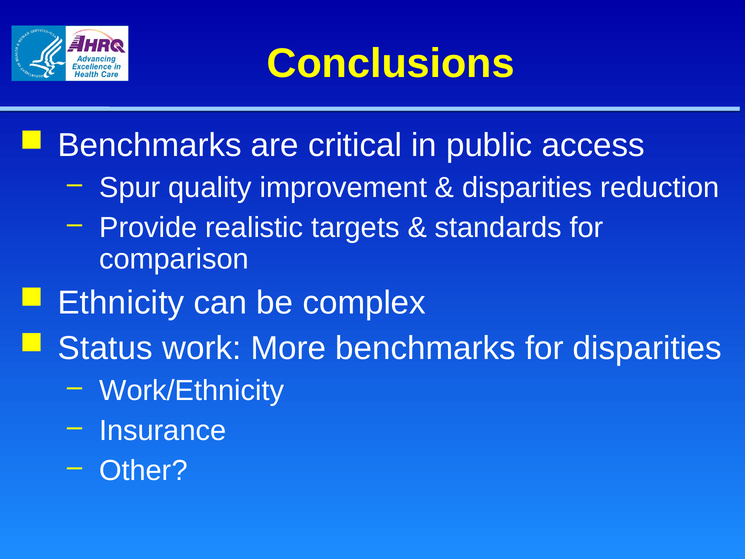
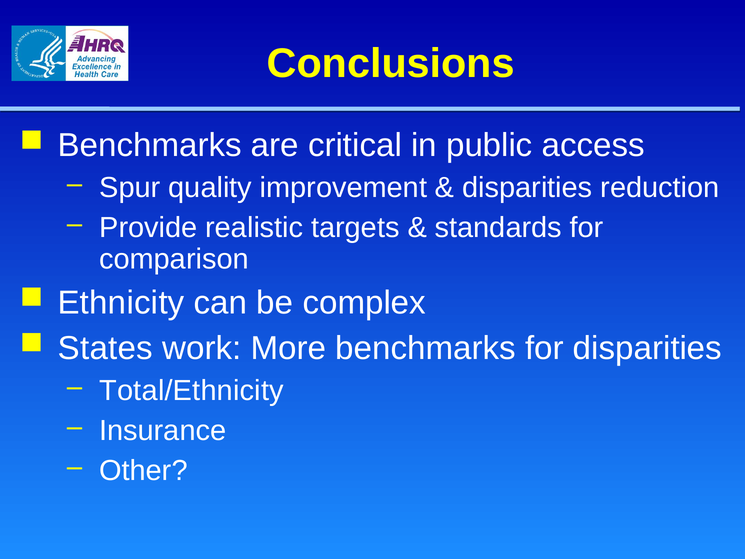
Status: Status -> States (105, 348)
Work/Ethnicity: Work/Ethnicity -> Total/Ethnicity (192, 390)
